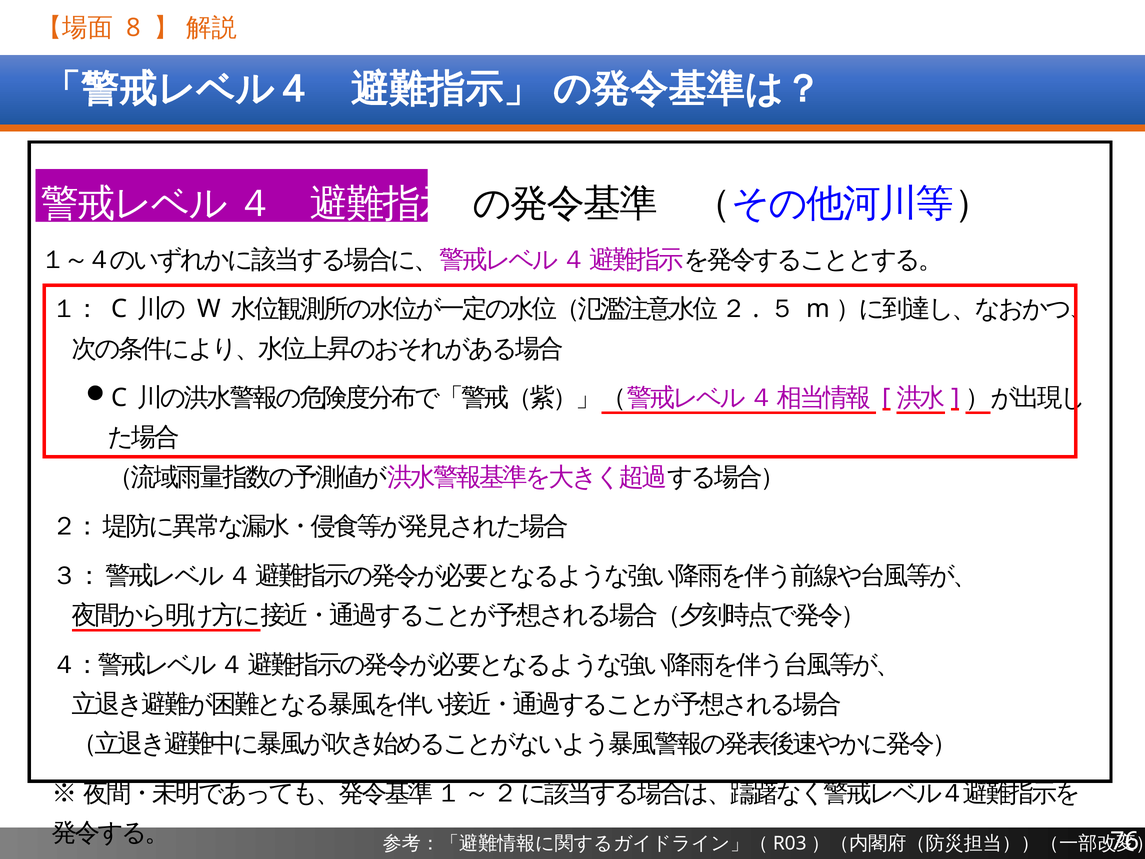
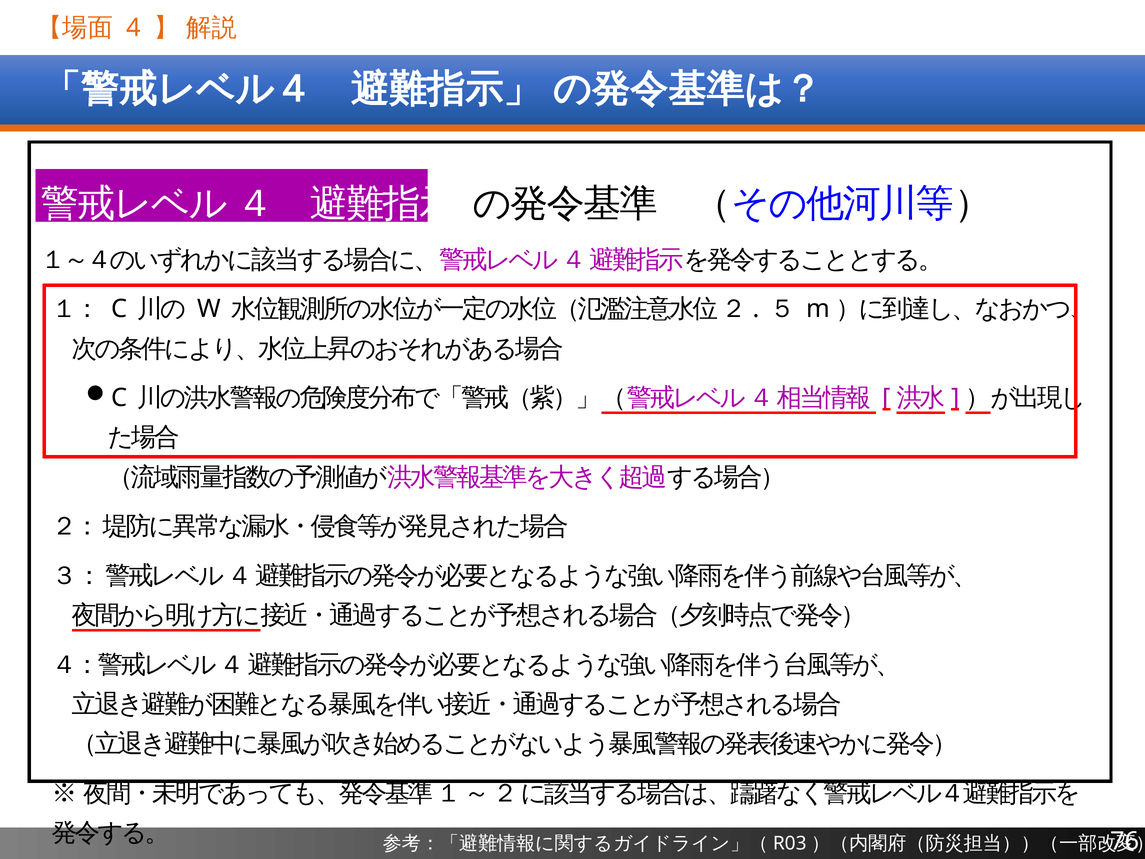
8: 8 -> 4 (134, 28)
